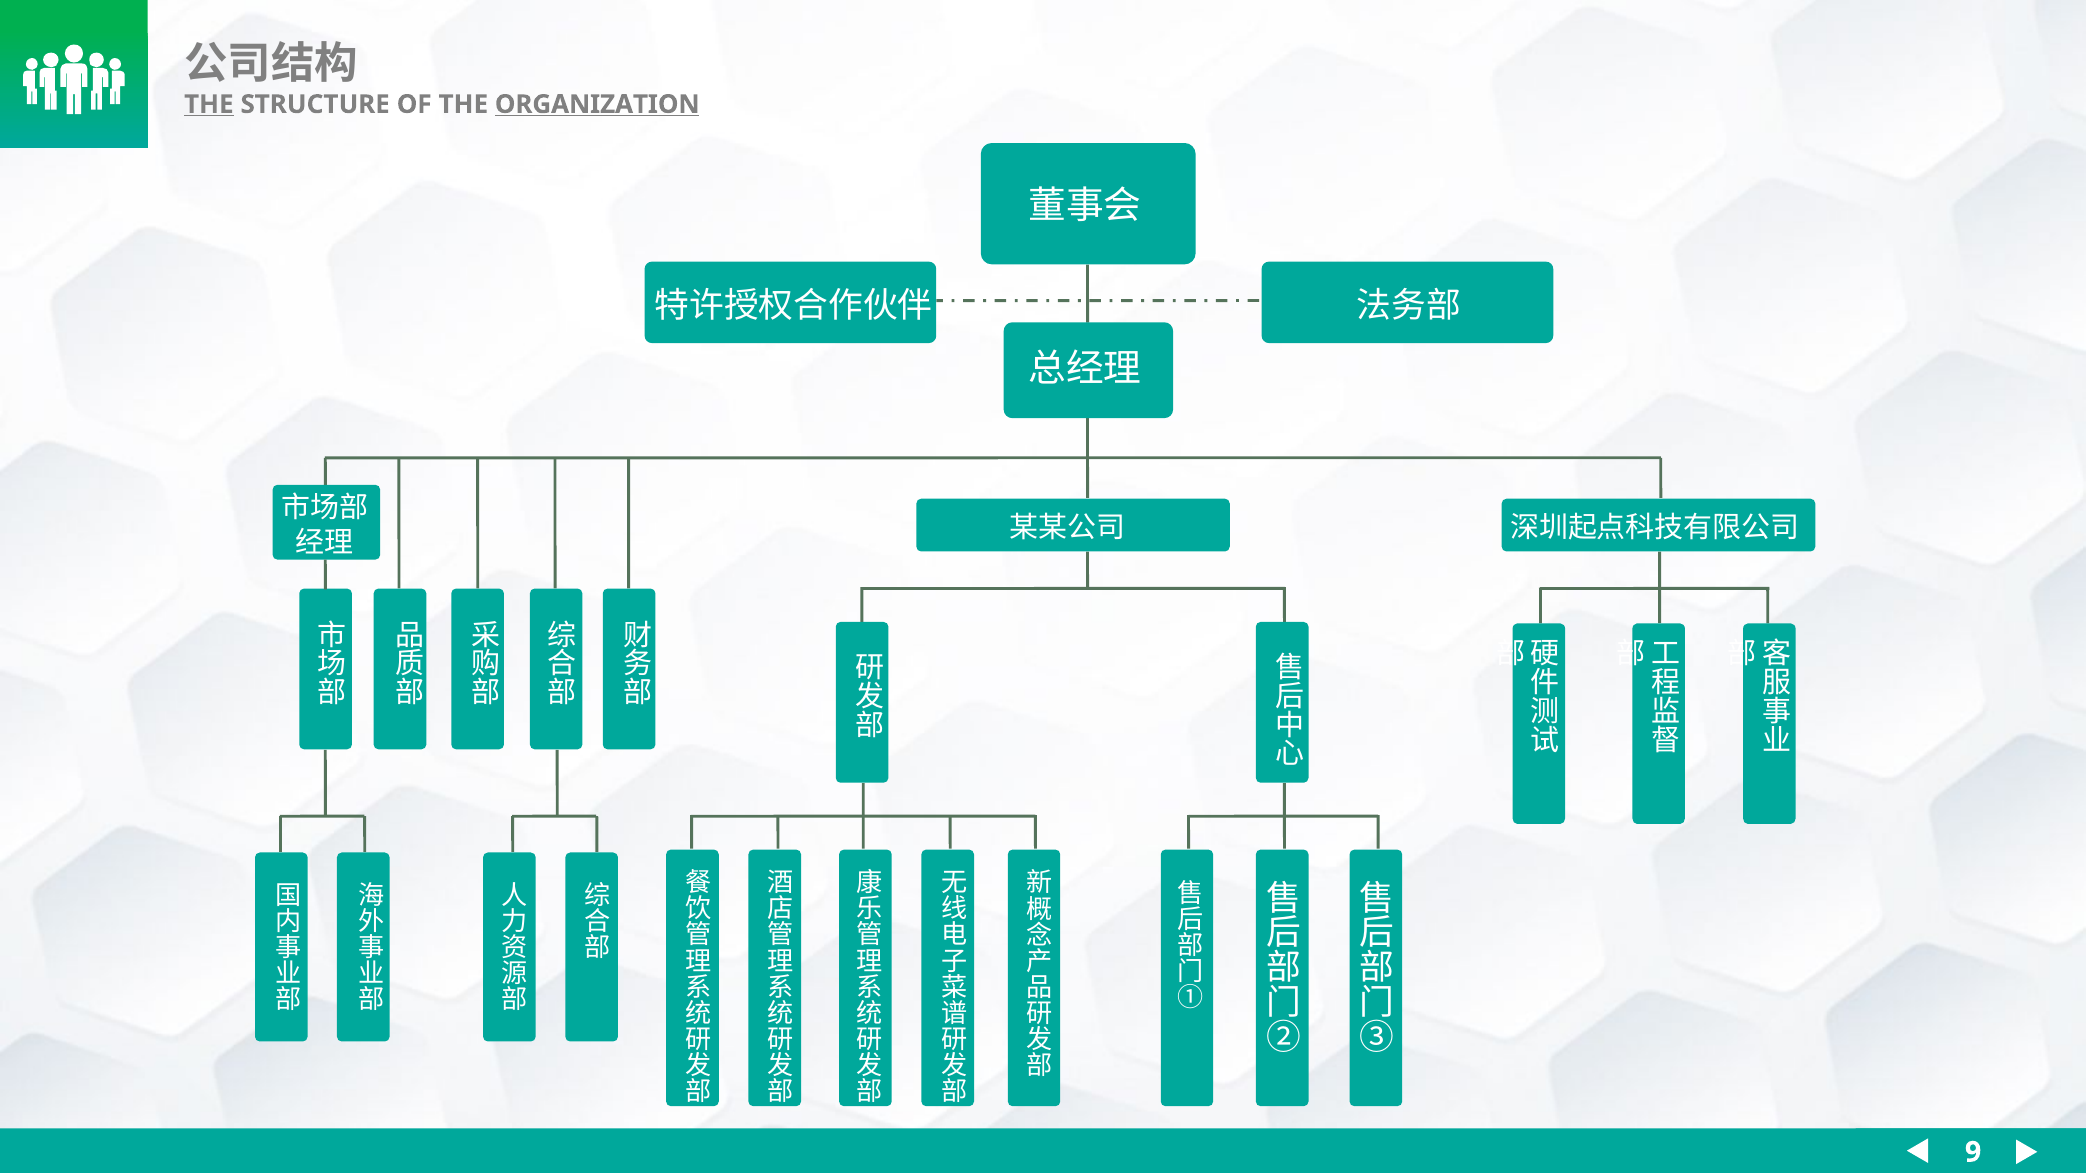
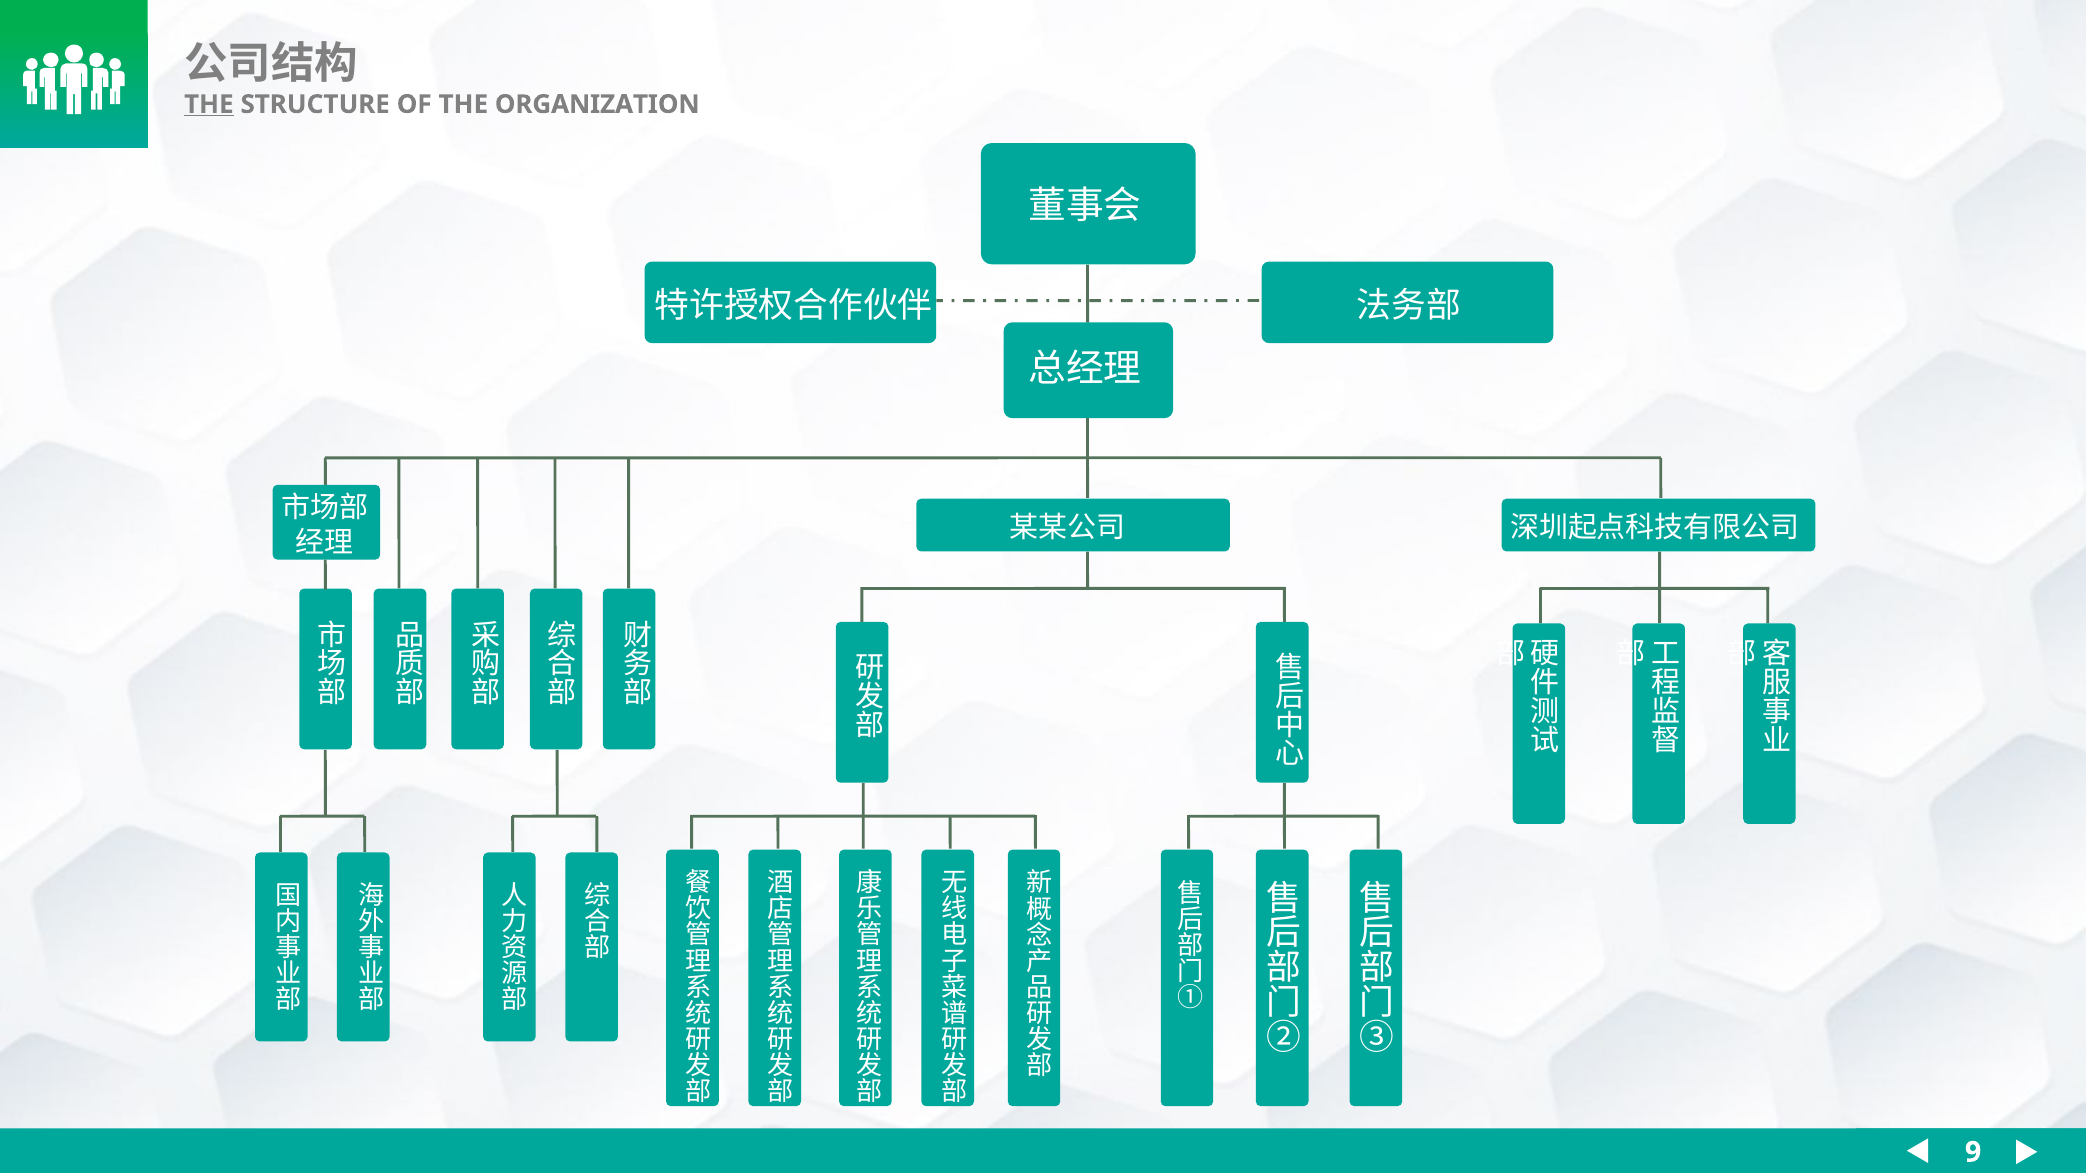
ORGANIZATION underline: present -> none (597, 104)
